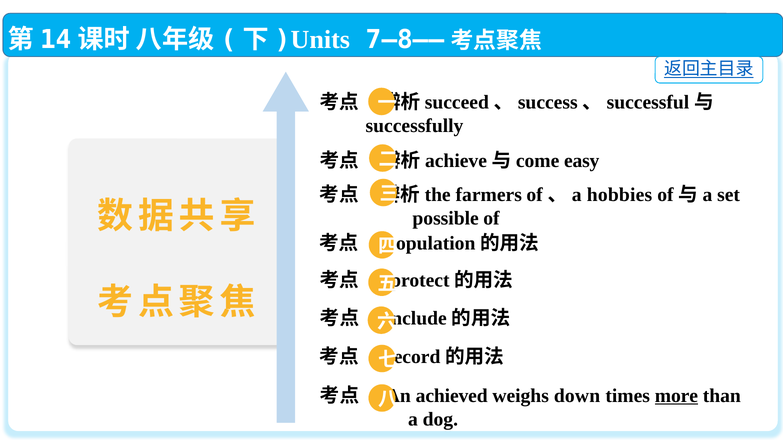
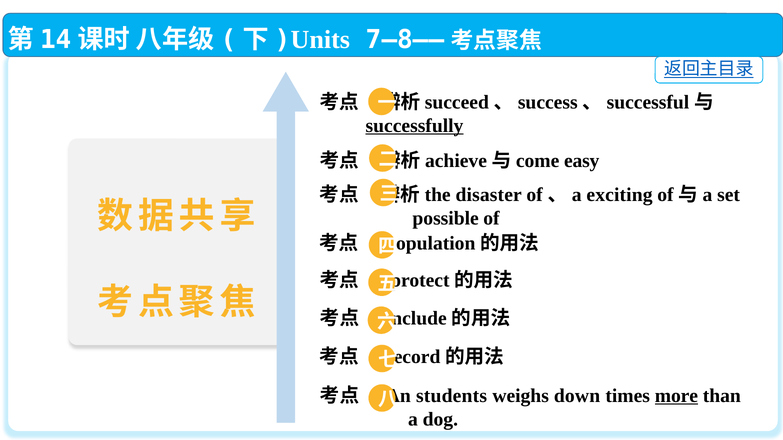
successfully underline: none -> present (415, 126)
farmers: farmers -> disaster (489, 195)
hobbies: hobbies -> exciting (620, 195)
achieved: achieved -> students (452, 396)
